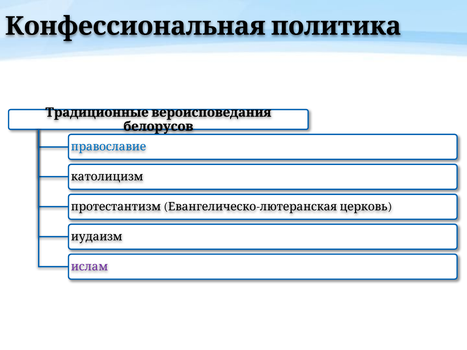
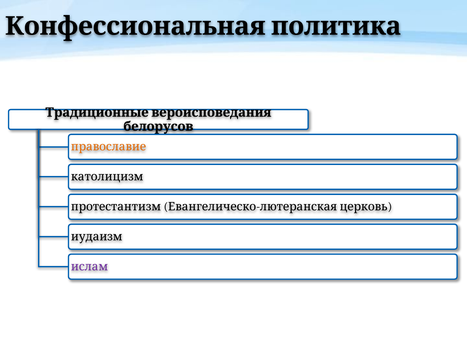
православие colour: blue -> orange (109, 147)
